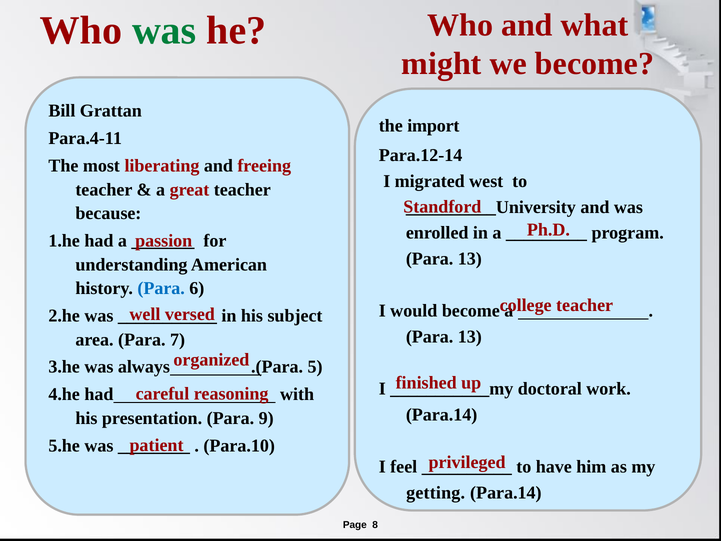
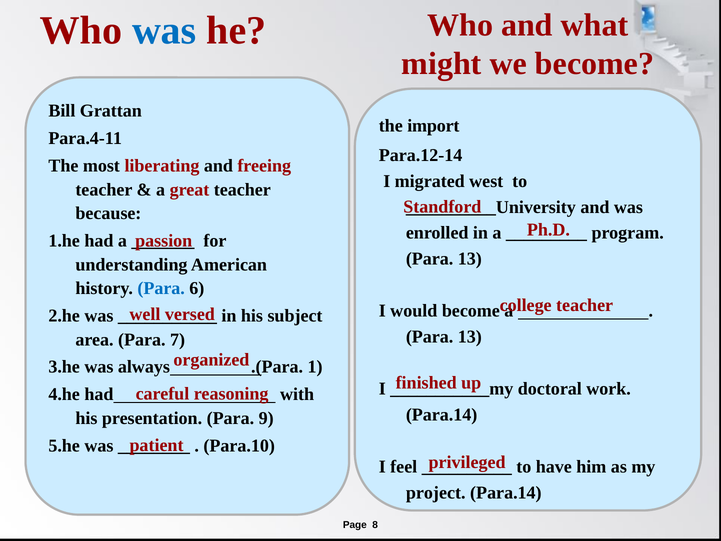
was colour: green -> blue (164, 30)
5: 5 -> 1 (315, 367)
getting: getting -> project (436, 492)
